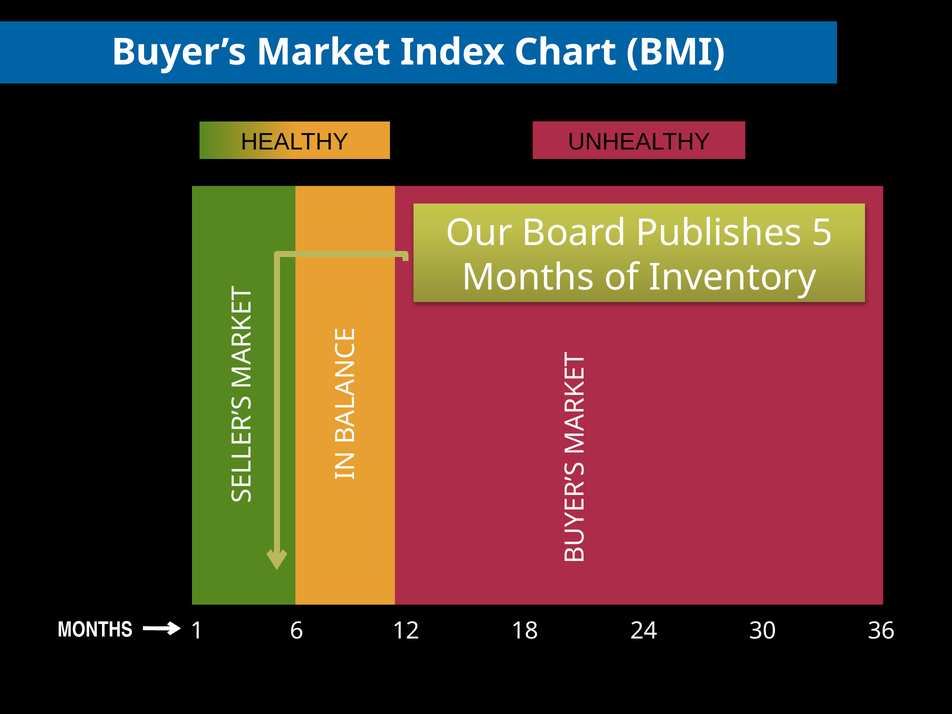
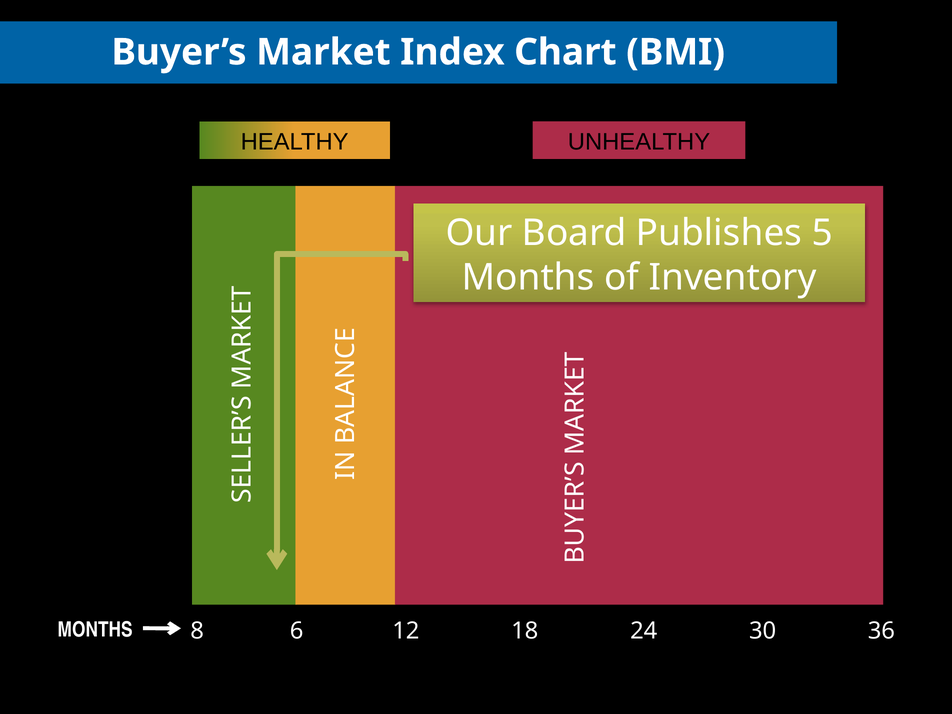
1: 1 -> 8 (197, 631)
